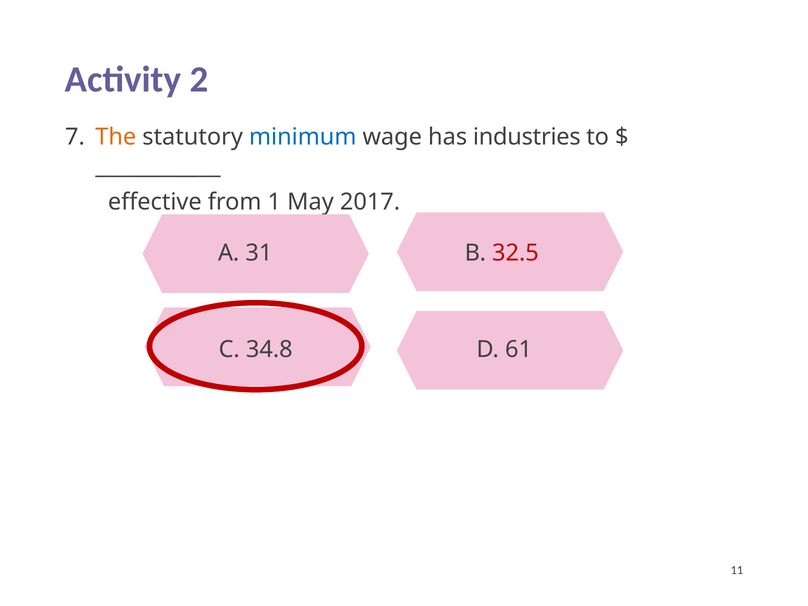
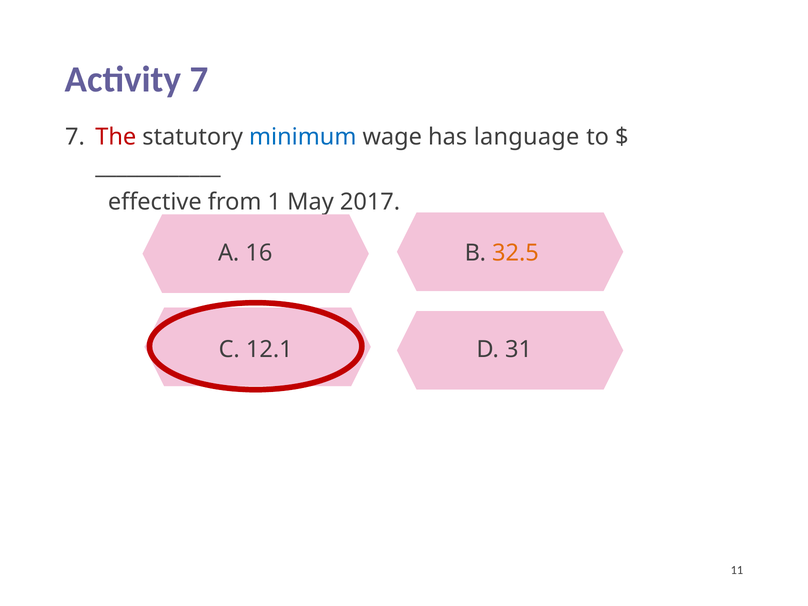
Activity 2: 2 -> 7 (199, 80)
The colour: orange -> red (116, 137)
industries: industries -> language (527, 137)
31: 31 -> 16 (259, 253)
32.5 colour: red -> orange (515, 253)
34.8: 34.8 -> 12.1 (269, 349)
61: 61 -> 31 (519, 349)
